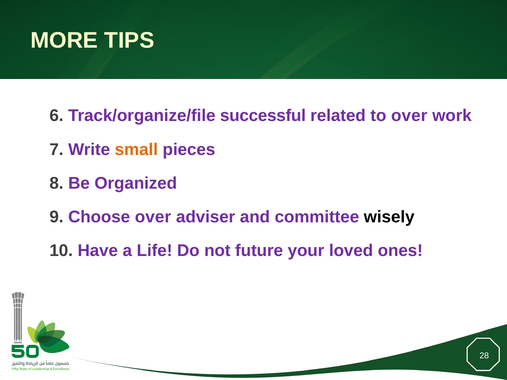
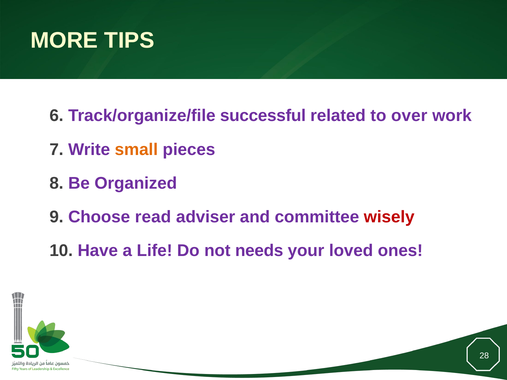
Choose over: over -> read (153, 217)
wisely colour: black -> red (389, 217)
future: future -> needs (259, 251)
